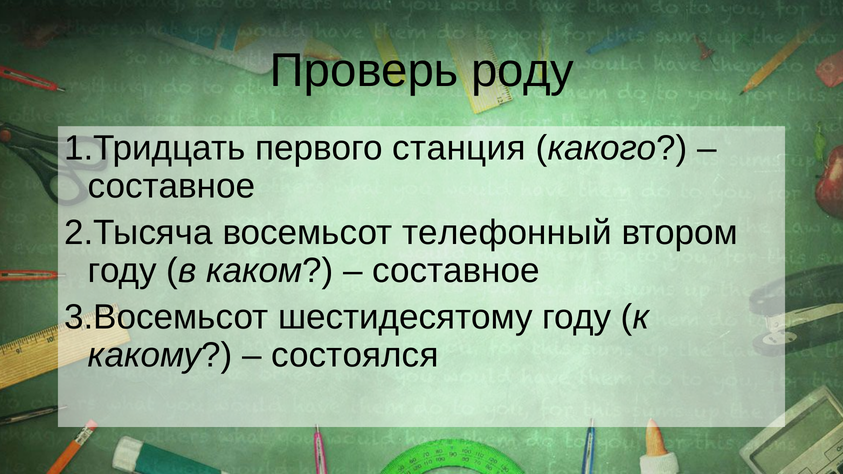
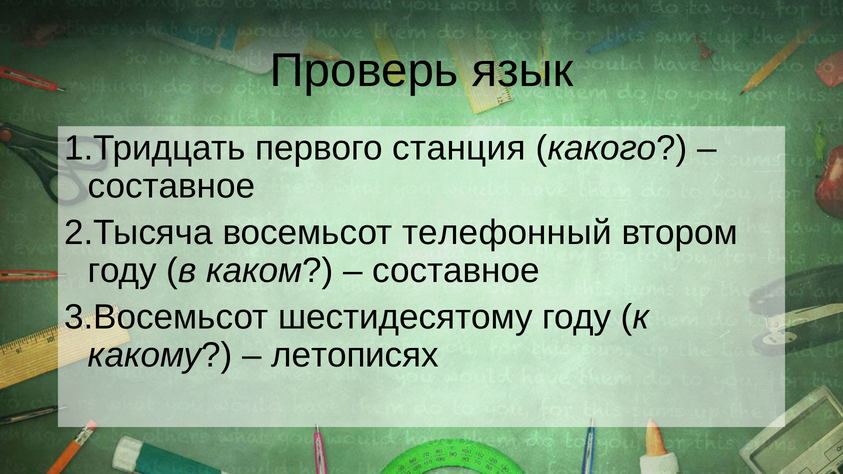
роду: роду -> язык (522, 71)
состоялся: состоялся -> летописях (355, 355)
